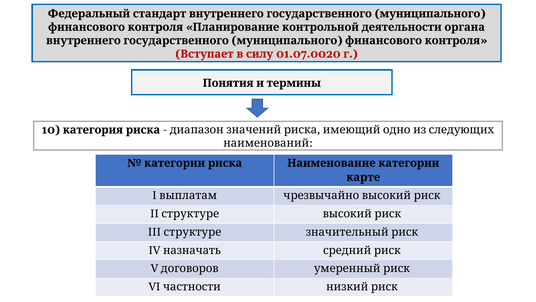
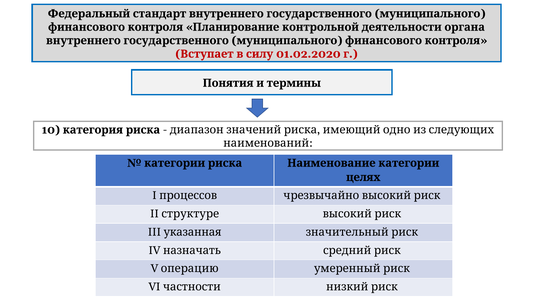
01.07.0020: 01.07.0020 -> 01.02.2020 (308, 54)
карте: карте -> целях (363, 177)
выплатам: выплатам -> процессов (188, 195)
III структуре: структуре -> указанная (193, 232)
договоров: договоров -> операцию (190, 268)
